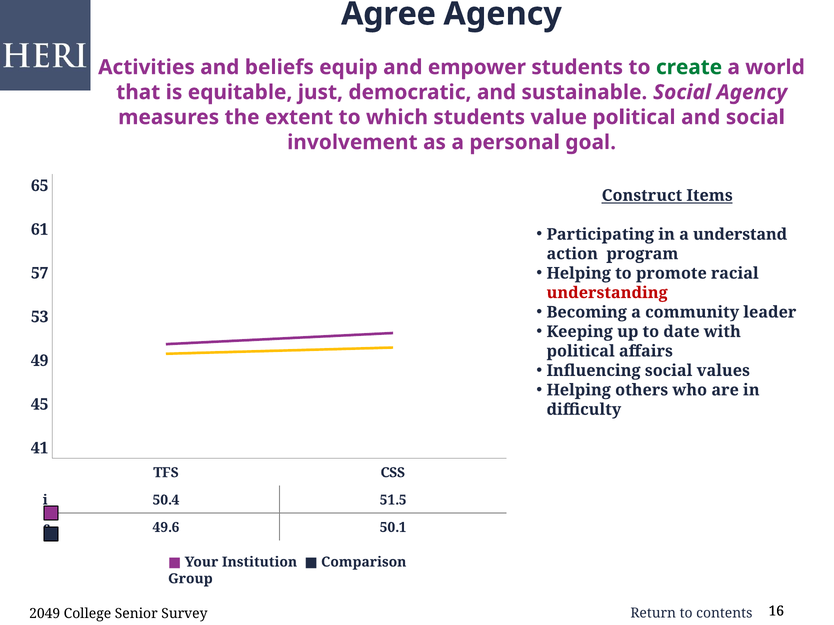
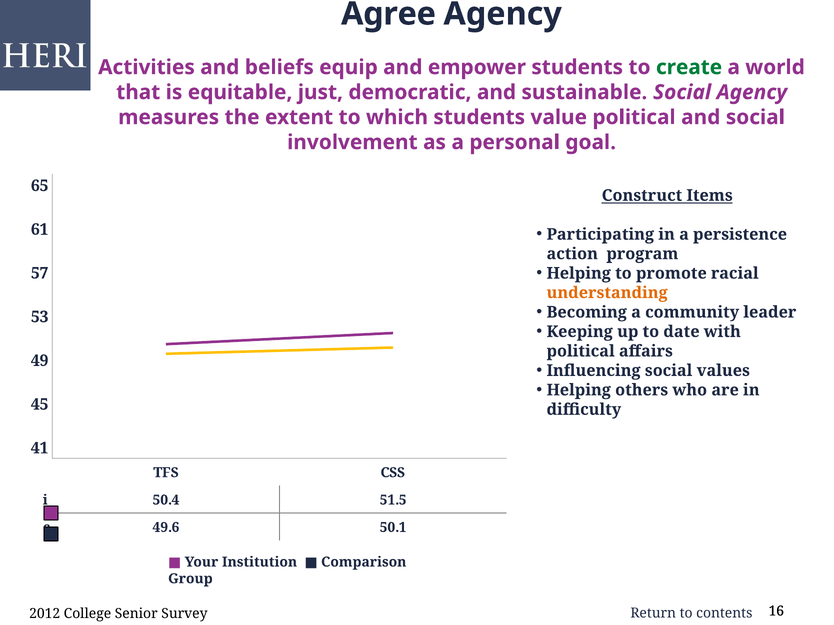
understand: understand -> persistence (740, 235)
understanding colour: red -> orange (607, 293)
2049: 2049 -> 2012 (45, 614)
